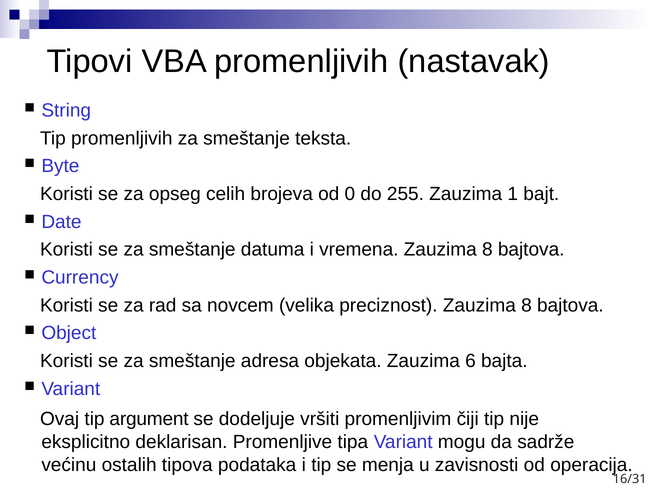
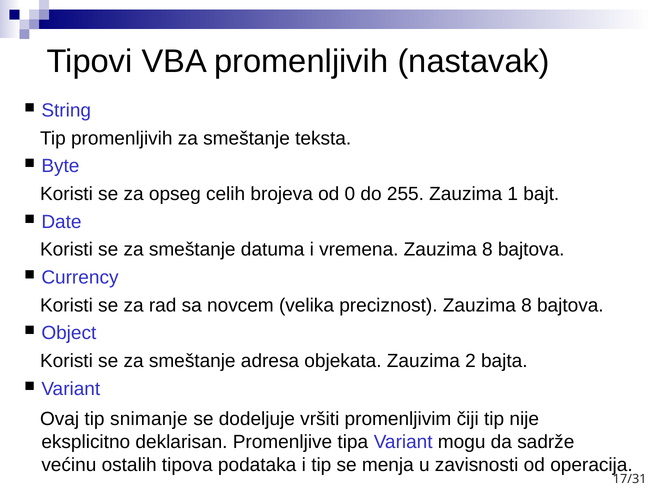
6: 6 -> 2 (470, 361)
argument: argument -> snimanje (149, 419)
16/31: 16/31 -> 17/31 (630, 479)
